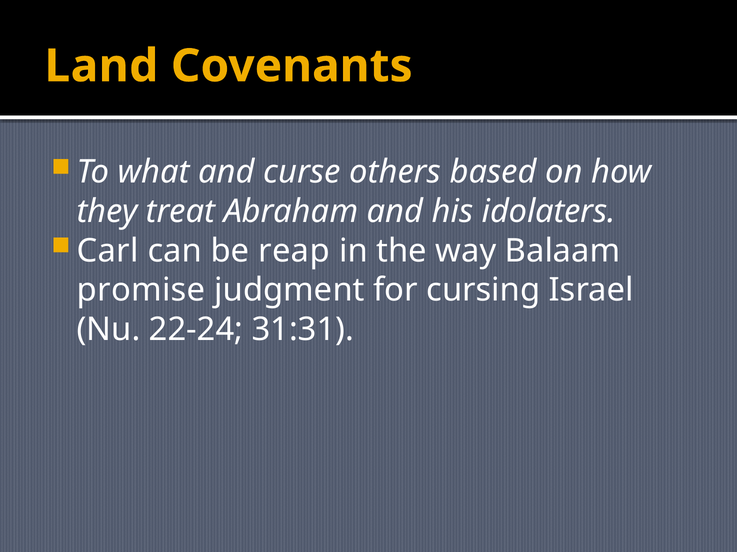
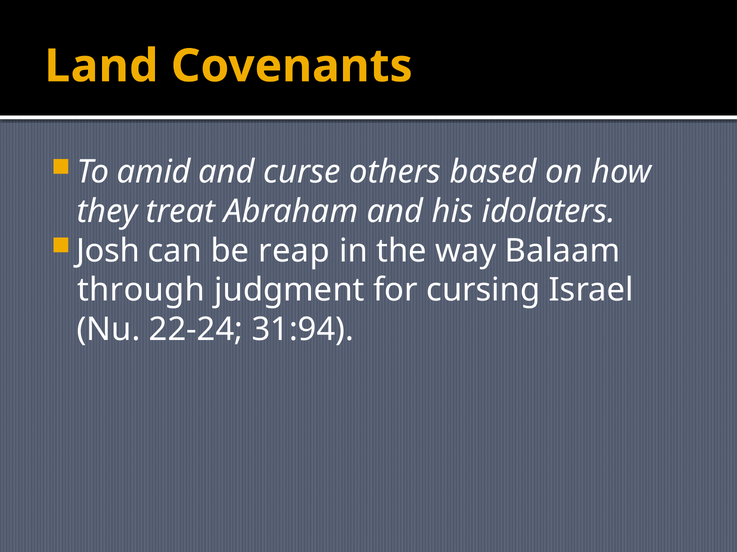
what: what -> amid (154, 172)
Carl: Carl -> Josh (108, 251)
promise: promise -> through (141, 290)
31:31: 31:31 -> 31:94 (303, 330)
